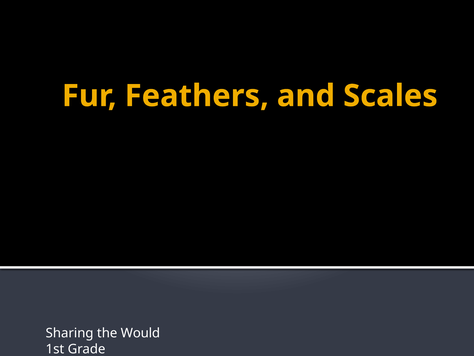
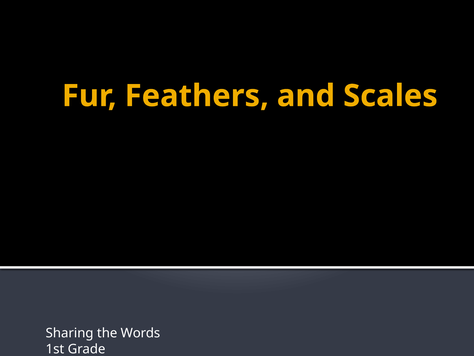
Would: Would -> Words (140, 333)
